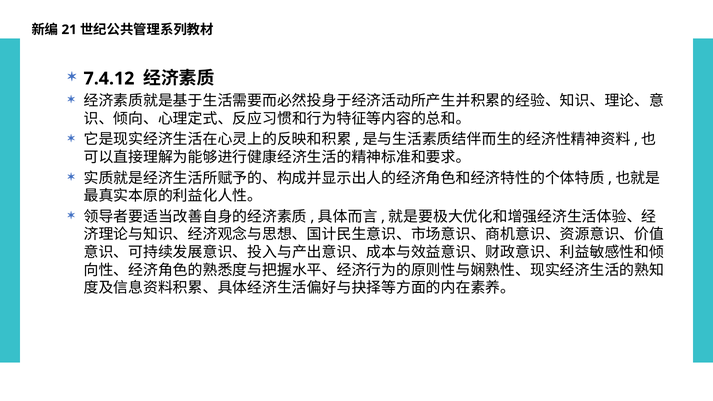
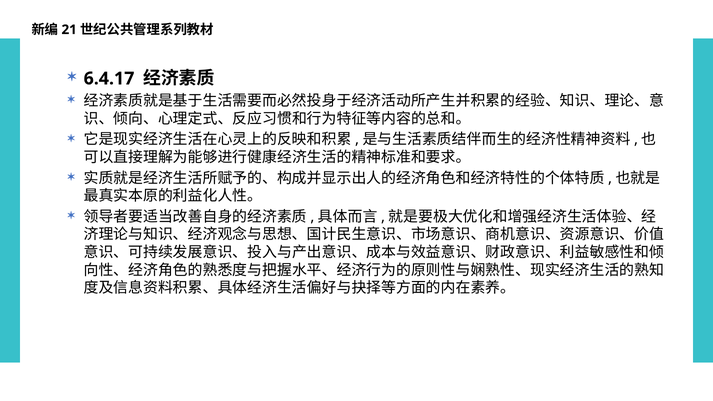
7.4.12: 7.4.12 -> 6.4.17 (109, 79)
